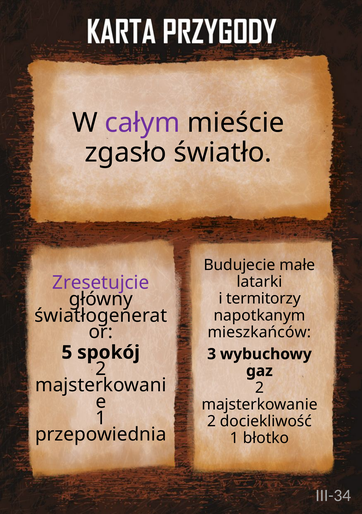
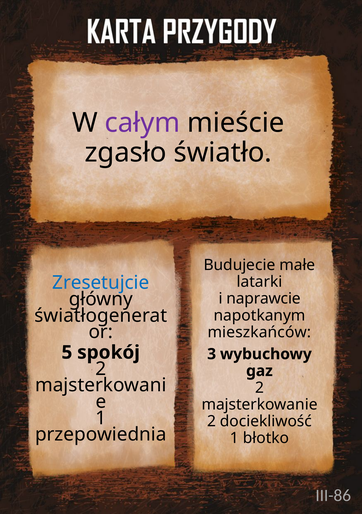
Zresetujcie colour: purple -> blue (101, 283)
termitorzy: termitorzy -> naprawcie (264, 299)
III-34: III-34 -> III-86 (333, 496)
